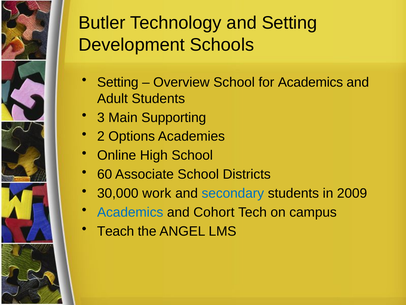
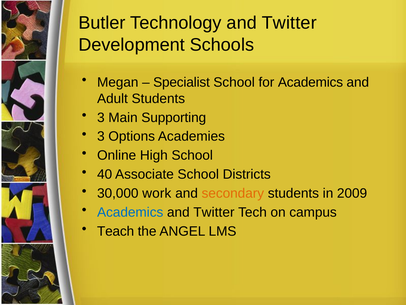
Technology and Setting: Setting -> Twitter (289, 23)
Setting: Setting -> Megan (118, 82)
Overview: Overview -> Specialist (182, 82)
2: 2 -> 3 (101, 136)
60: 60 -> 40 (105, 174)
secondary colour: blue -> orange (233, 193)
Cohort: Cohort -> Twitter (214, 212)
